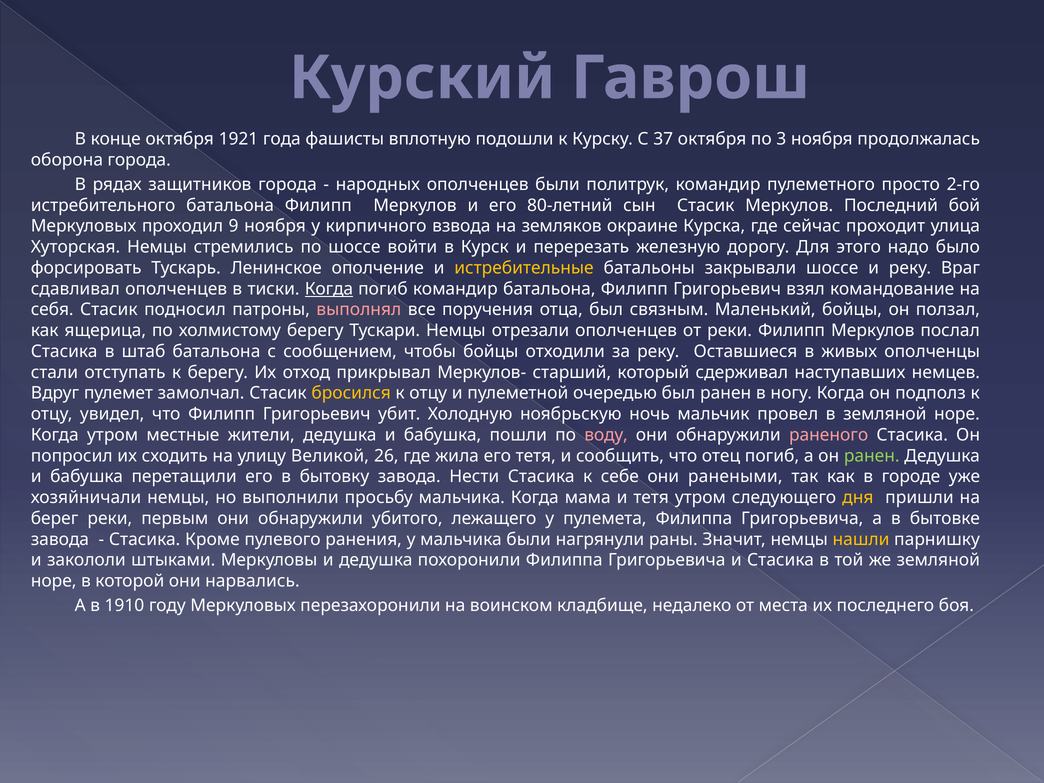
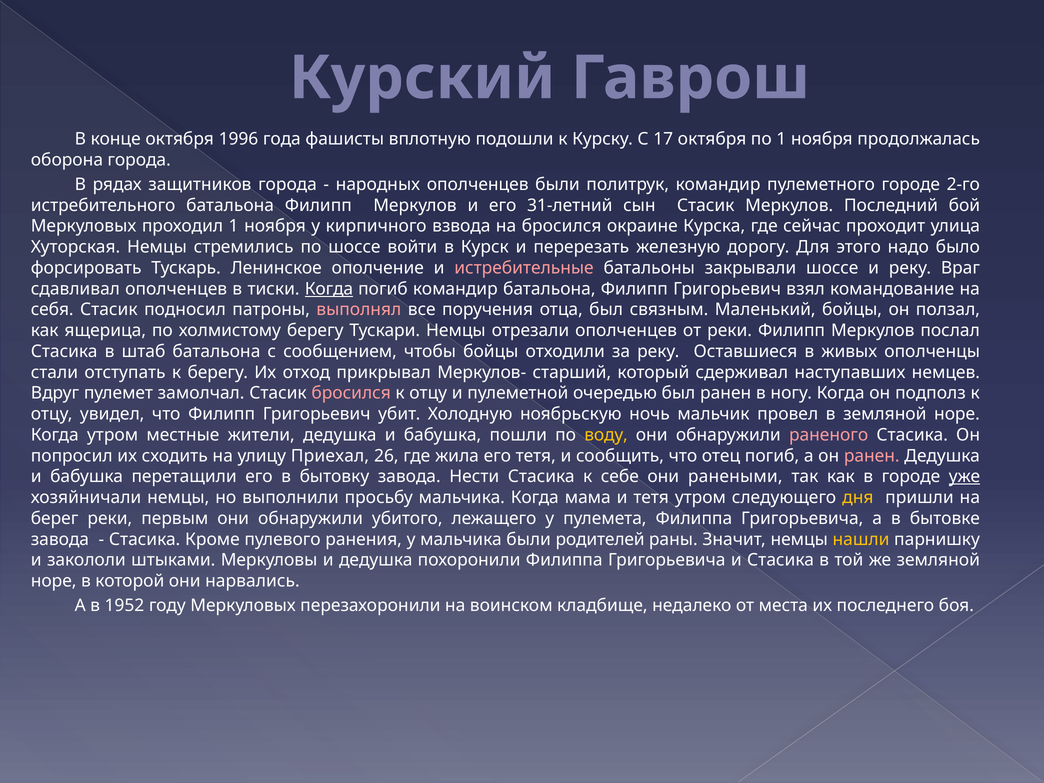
1921: 1921 -> 1996 (238, 139)
37: 37 -> 17 (663, 139)
по 3: 3 -> 1 (781, 139)
пулеметного просто: просто -> городе (911, 184)
80-летний: 80-летний -> 31-летний (570, 205)
проходил 9: 9 -> 1 (234, 226)
на земляков: земляков -> бросился (562, 226)
истребительные colour: yellow -> pink (524, 268)
бросился colour: yellow -> pink (351, 393)
воду colour: pink -> yellow (606, 435)
Великой: Великой -> Приехал (330, 456)
ранен colour: light green -> pink (872, 456)
уже underline: none -> present (965, 477)
нагрянули: нагрянули -> родителей (600, 539)
1910: 1910 -> 1952 (124, 605)
